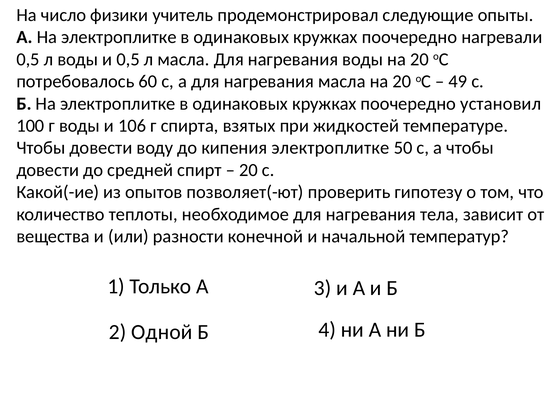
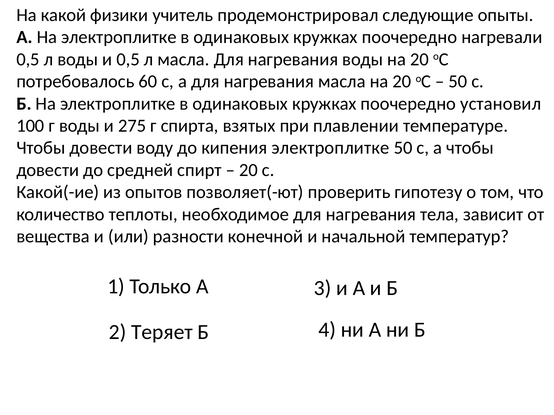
число: число -> какой (64, 15)
49: 49 -> 50 (458, 82)
106: 106 -> 275 (132, 126)
жидкостей: жидкостей -> плавлении (356, 126)
Одной: Одной -> Теряет (162, 333)
